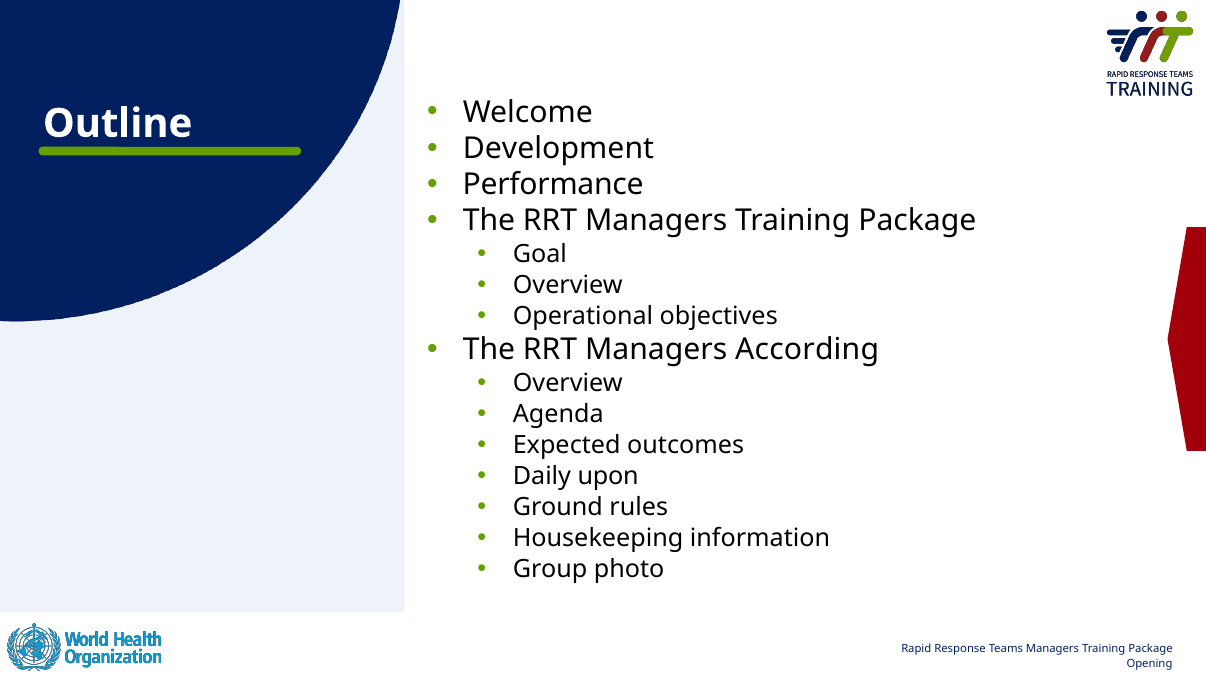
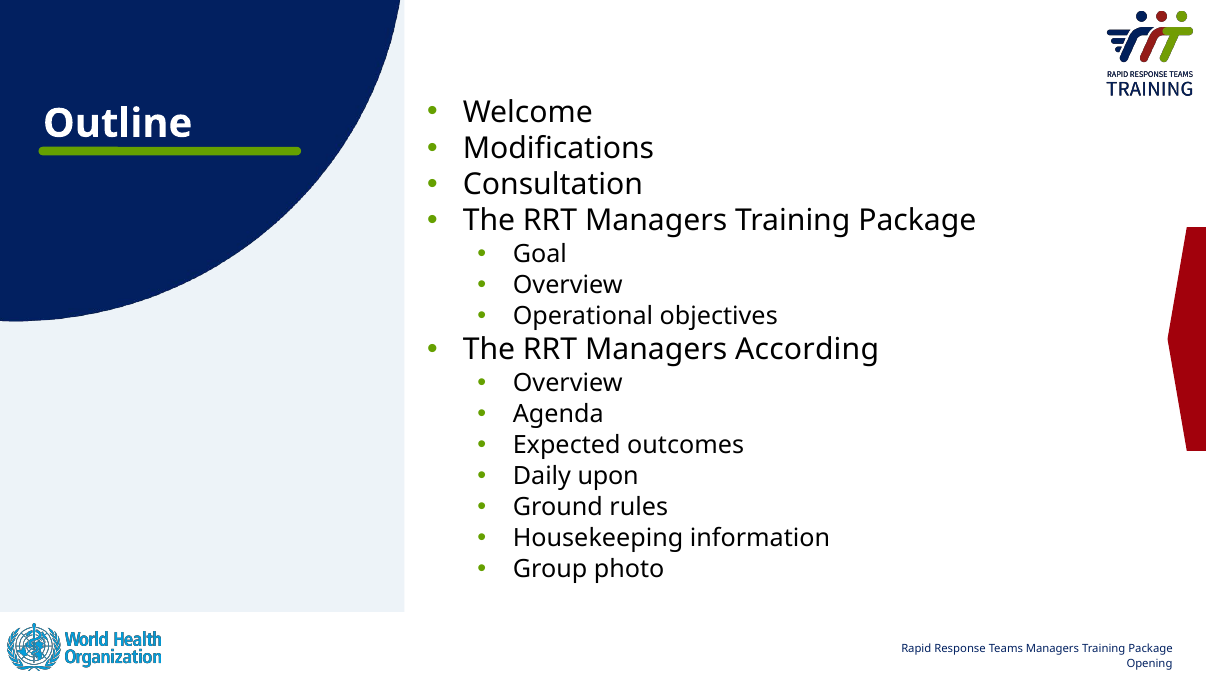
Development: Development -> Modifications (558, 149)
Performance: Performance -> Consultation (553, 185)
